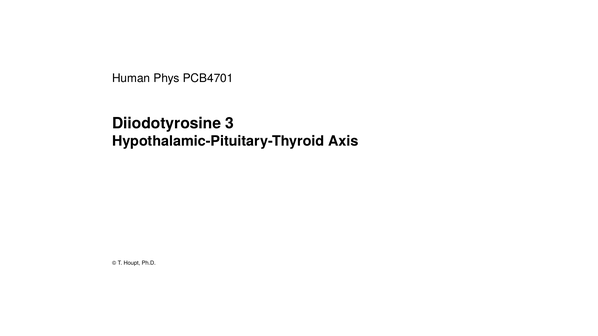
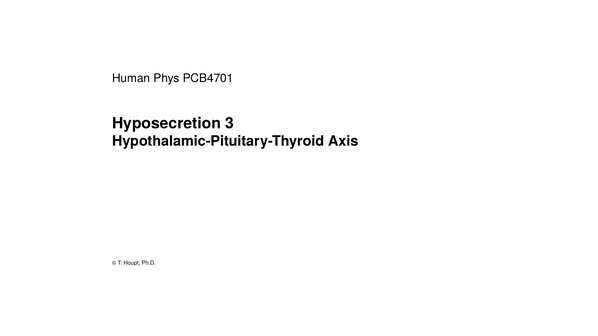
Diiodotyrosine: Diiodotyrosine -> Hyposecretion (166, 124)
